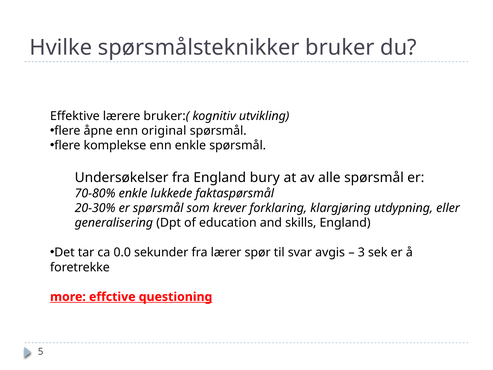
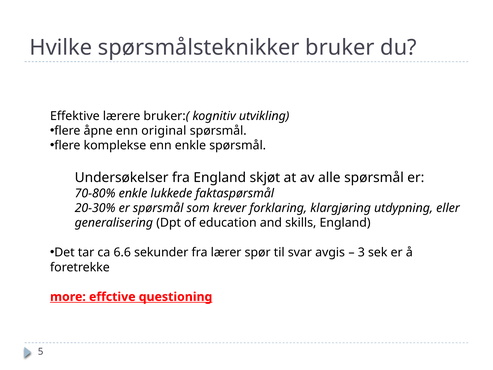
bury: bury -> skjøt (265, 178)
0.0: 0.0 -> 6.6 (122, 252)
